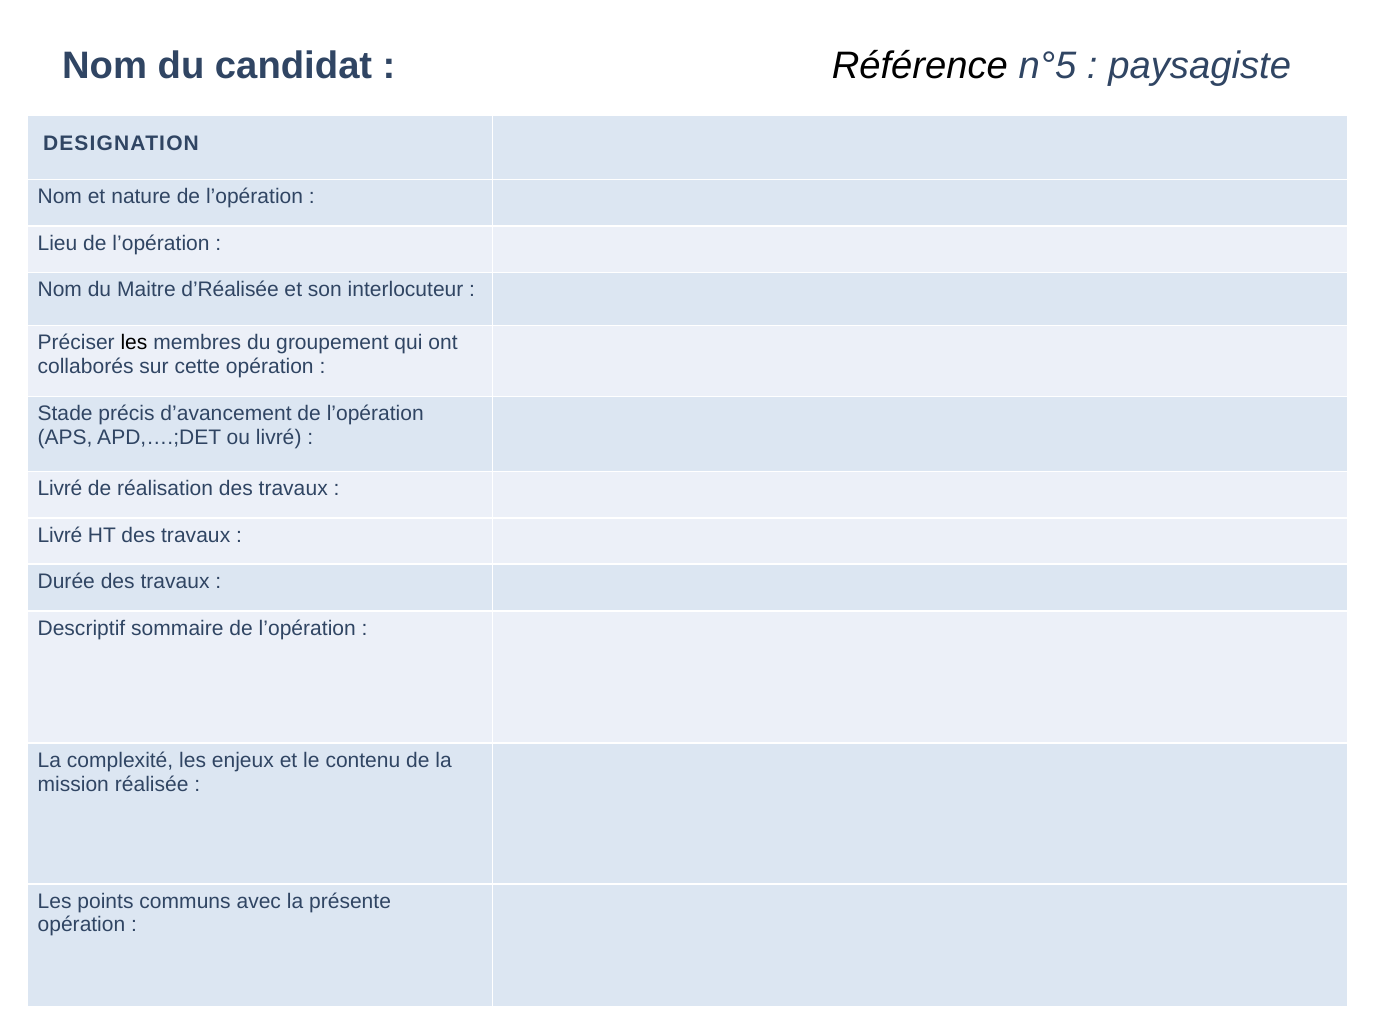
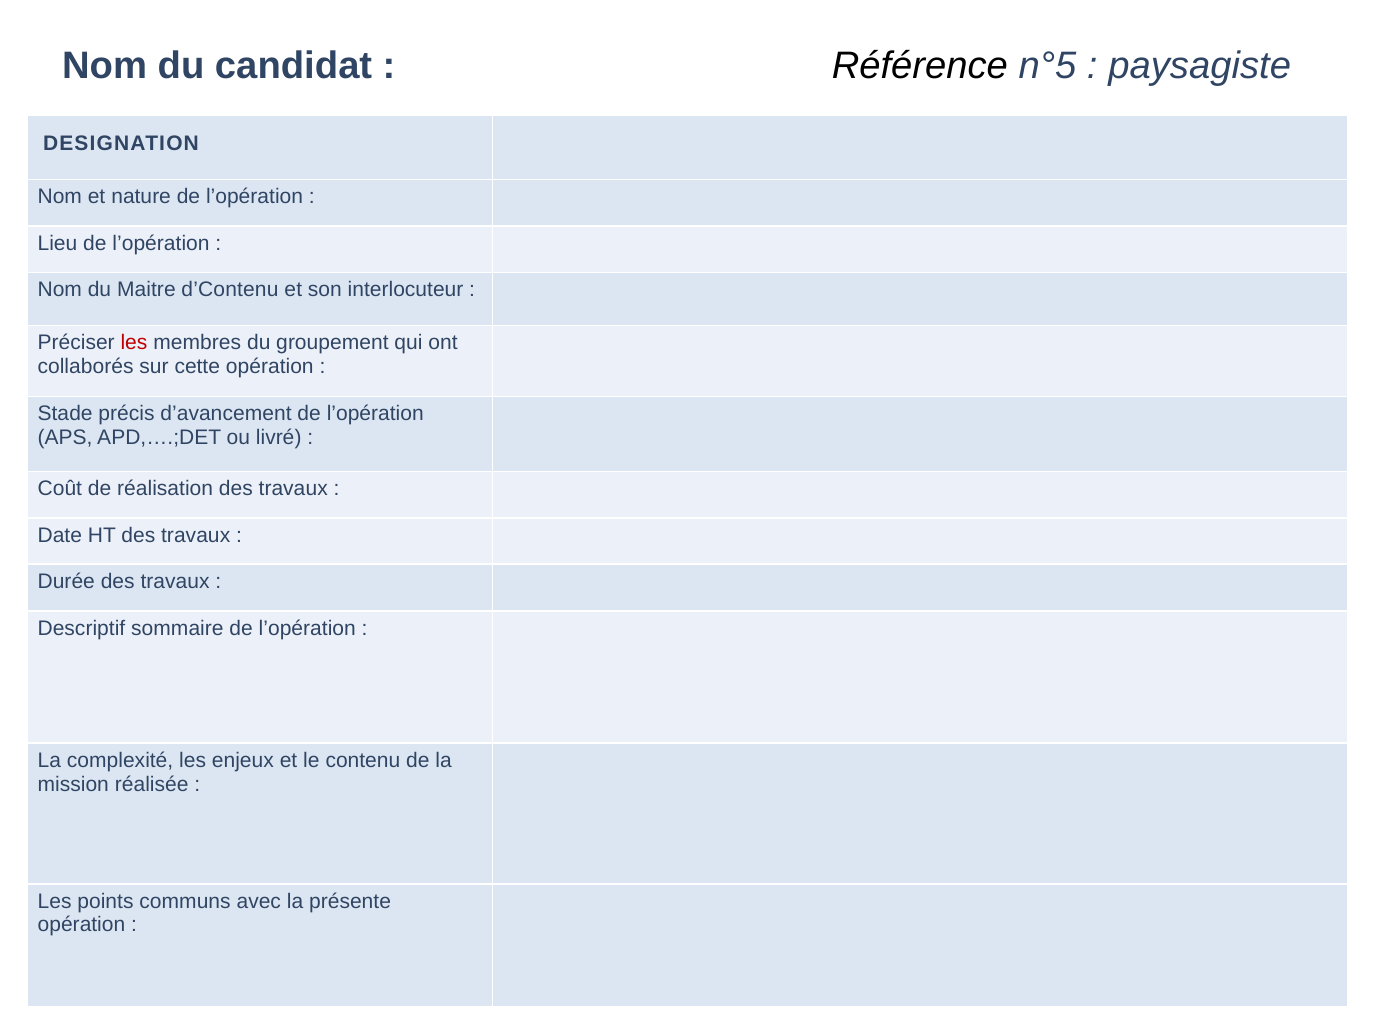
d’Réalisée: d’Réalisée -> d’Contenu (230, 290)
les colour: black -> red (134, 343)
Livré: Livré -> Coût (60, 488)
Livré: Livré -> Date (60, 535)
